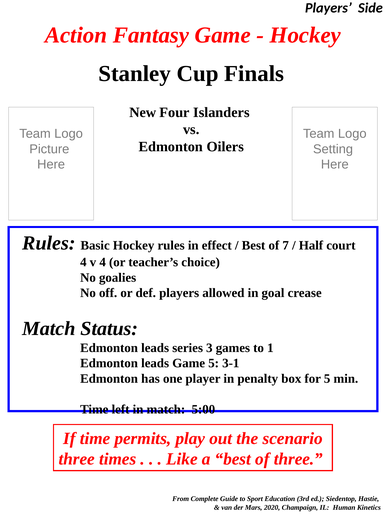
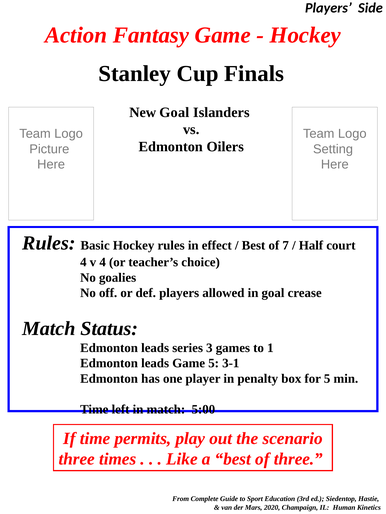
New Four: Four -> Goal (174, 112)
